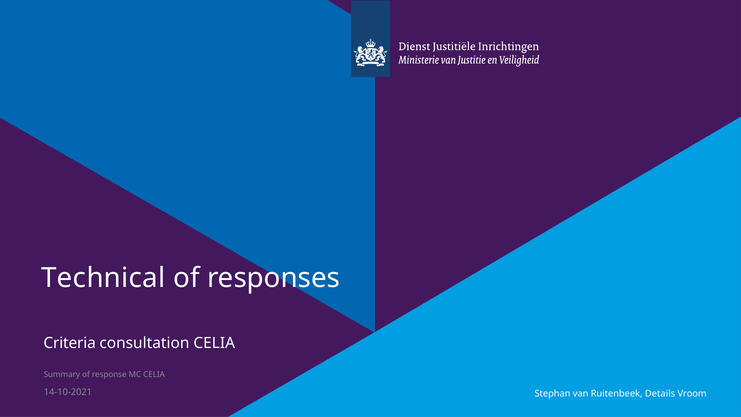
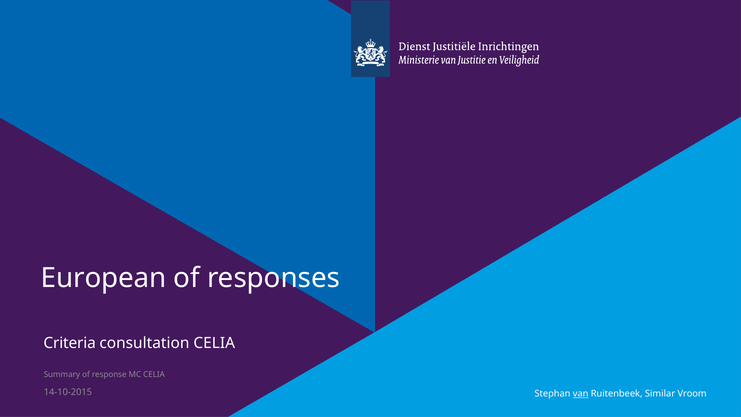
Technical: Technical -> European (104, 278)
14-10-2021: 14-10-2021 -> 14-10-2015 (68, 392)
van underline: none -> present (581, 393)
Details: Details -> Similar (660, 393)
